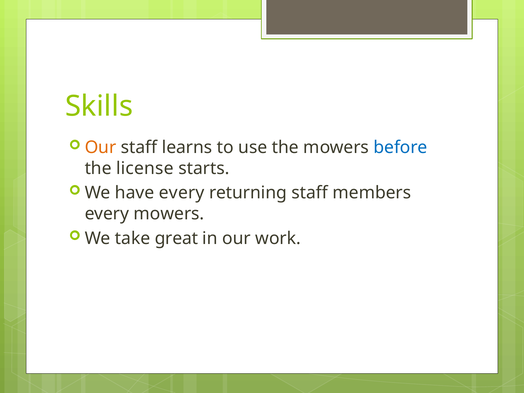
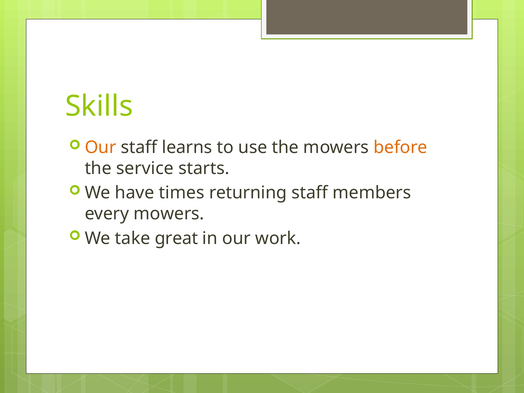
before colour: blue -> orange (401, 147)
license: license -> service (145, 168)
have every: every -> times (182, 193)
